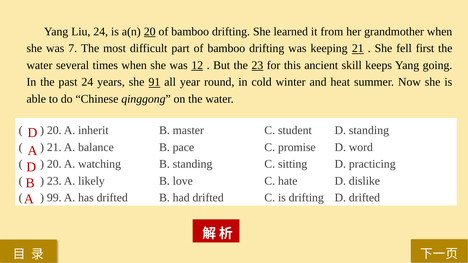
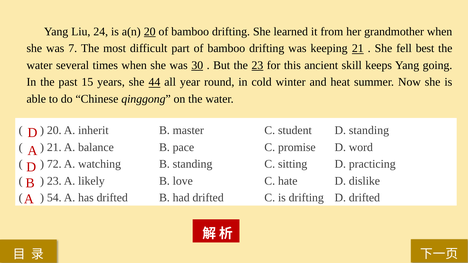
first: first -> best (425, 48)
12: 12 -> 30 (197, 65)
past 24: 24 -> 15 (87, 82)
91: 91 -> 44 (154, 82)
20: 20 -> 72 (54, 164)
99: 99 -> 54 (54, 198)
